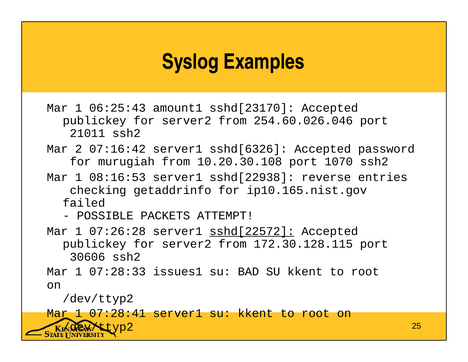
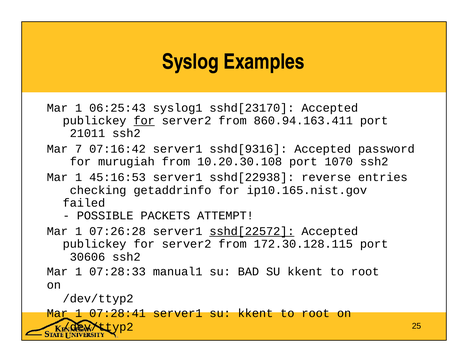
amount1: amount1 -> syslog1 (178, 108)
for underline: none -> present (144, 120)
254.60.026.046: 254.60.026.046 -> 860.94.163.411 (303, 120)
2: 2 -> 7 (79, 149)
sshd[6326: sshd[6326 -> sshd[9316 (248, 149)
08:16:53: 08:16:53 -> 45:16:53 (118, 177)
issues1: issues1 -> manual1 (178, 271)
